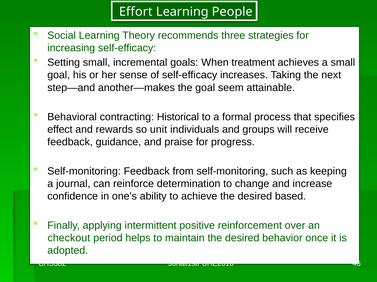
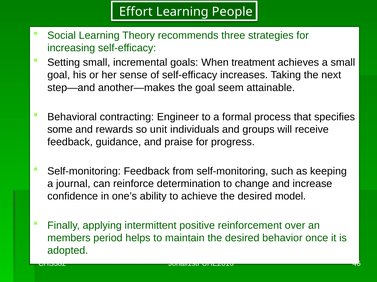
Historical: Historical -> Engineer (178, 117)
effect: effect -> some (60, 130)
based: based -> model (290, 197)
checkout: checkout -> members (69, 239)
